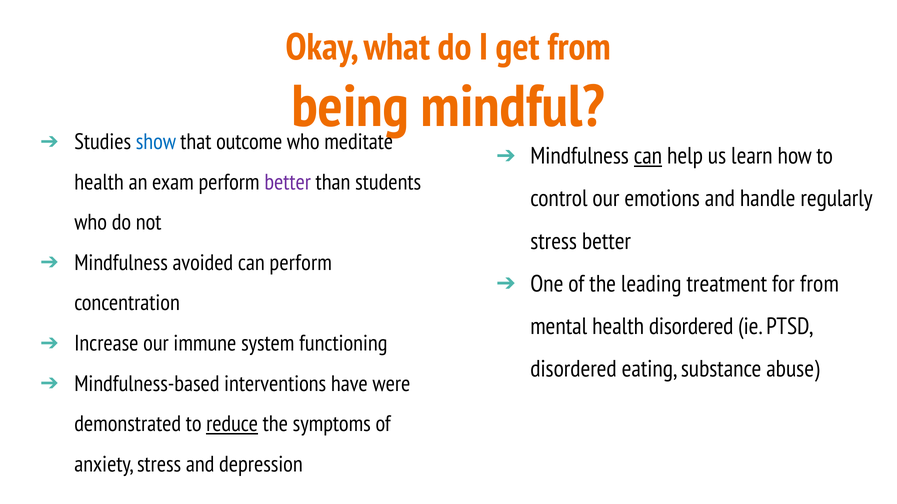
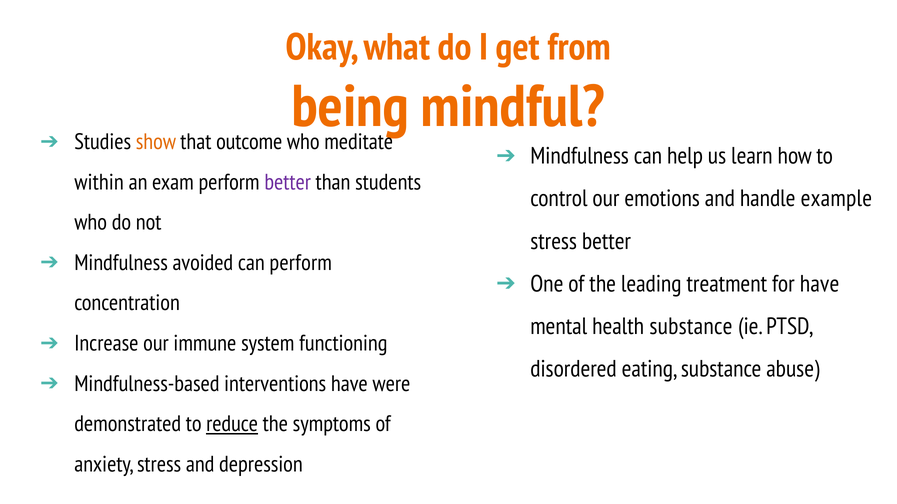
show colour: blue -> orange (156, 142)
can underline: present -> none (648, 156)
health: health -> within (99, 182)
regularly: regularly -> example (836, 199)
for from: from -> have (820, 284)
health disordered: disordered -> substance (691, 327)
